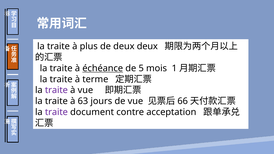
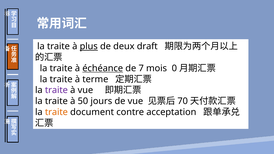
plus underline: none -> present (89, 46)
deux deux: deux -> draft (147, 46)
5: 5 -> 7 (141, 68)
1: 1 -> 0 (174, 68)
63: 63 -> 50 (83, 101)
66: 66 -> 70 (183, 101)
traite colour: purple -> orange (56, 112)
